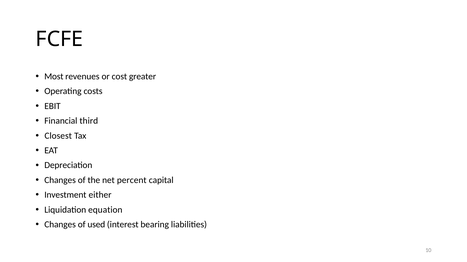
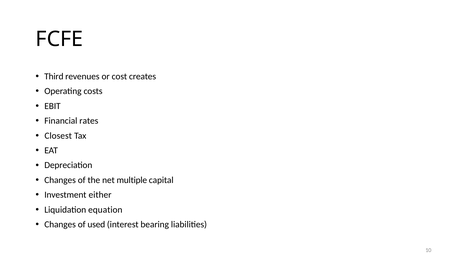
Most: Most -> Third (54, 77)
greater: greater -> creates (143, 77)
third: third -> rates (89, 121)
percent: percent -> multiple (132, 181)
